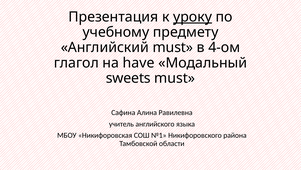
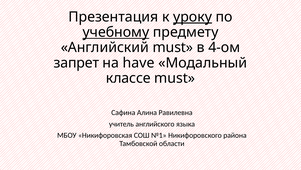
учебному underline: none -> present (116, 32)
глагол: глагол -> запрет (76, 63)
sweets: sweets -> классе (128, 78)
